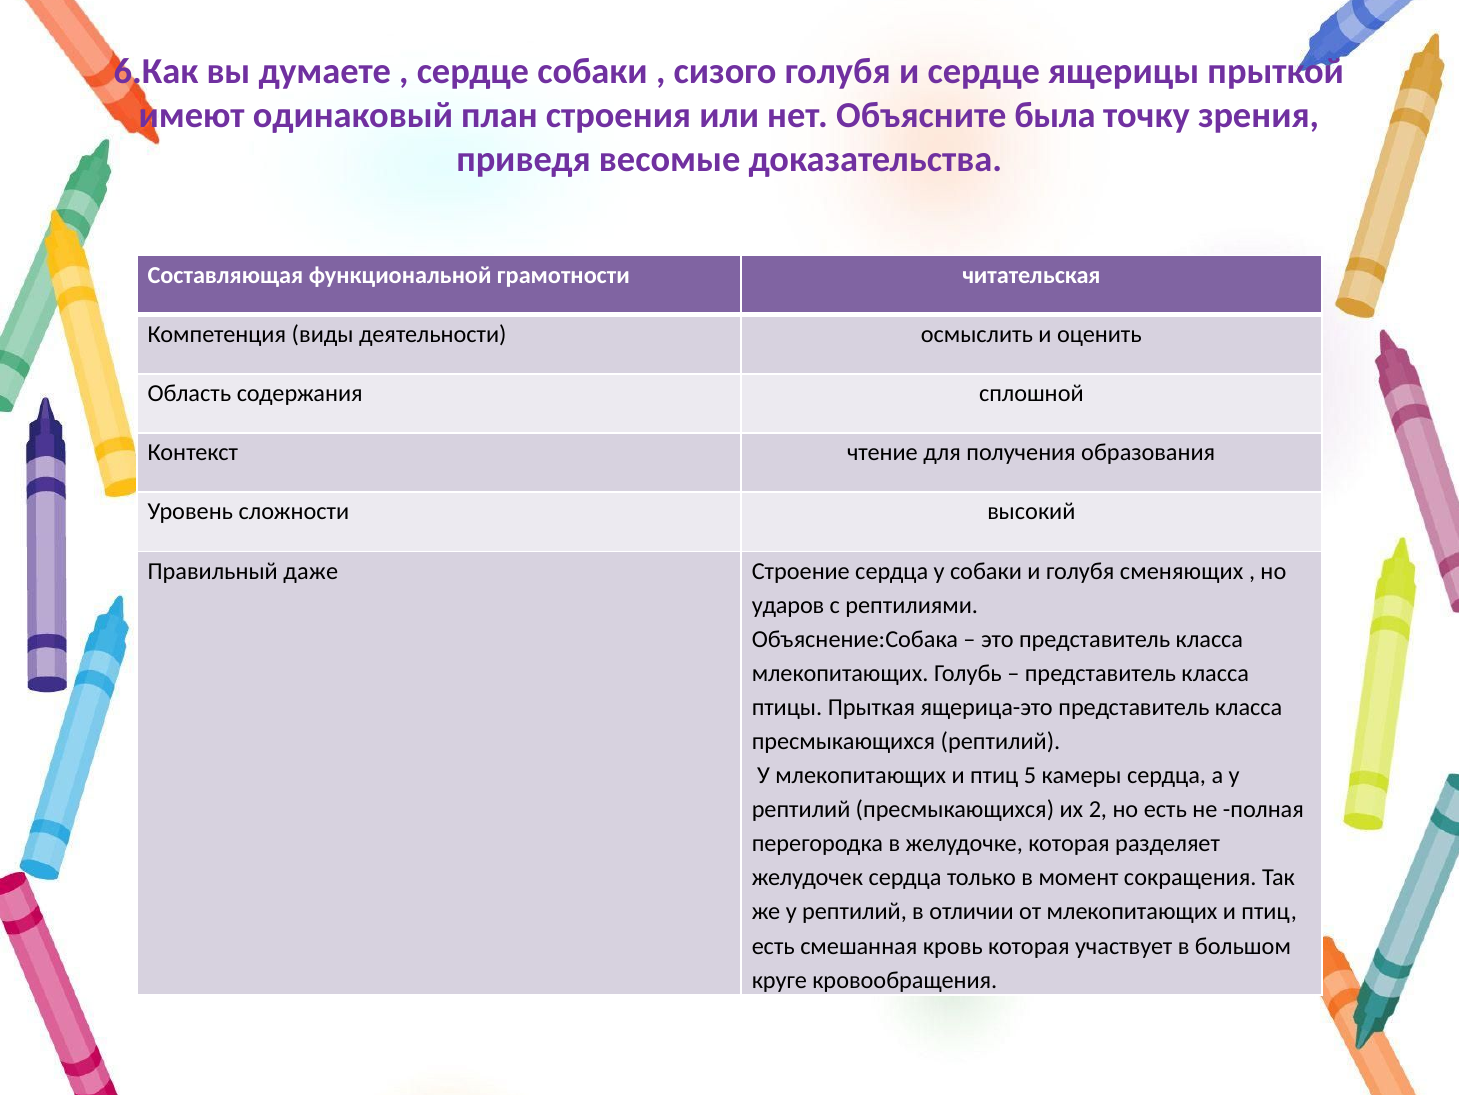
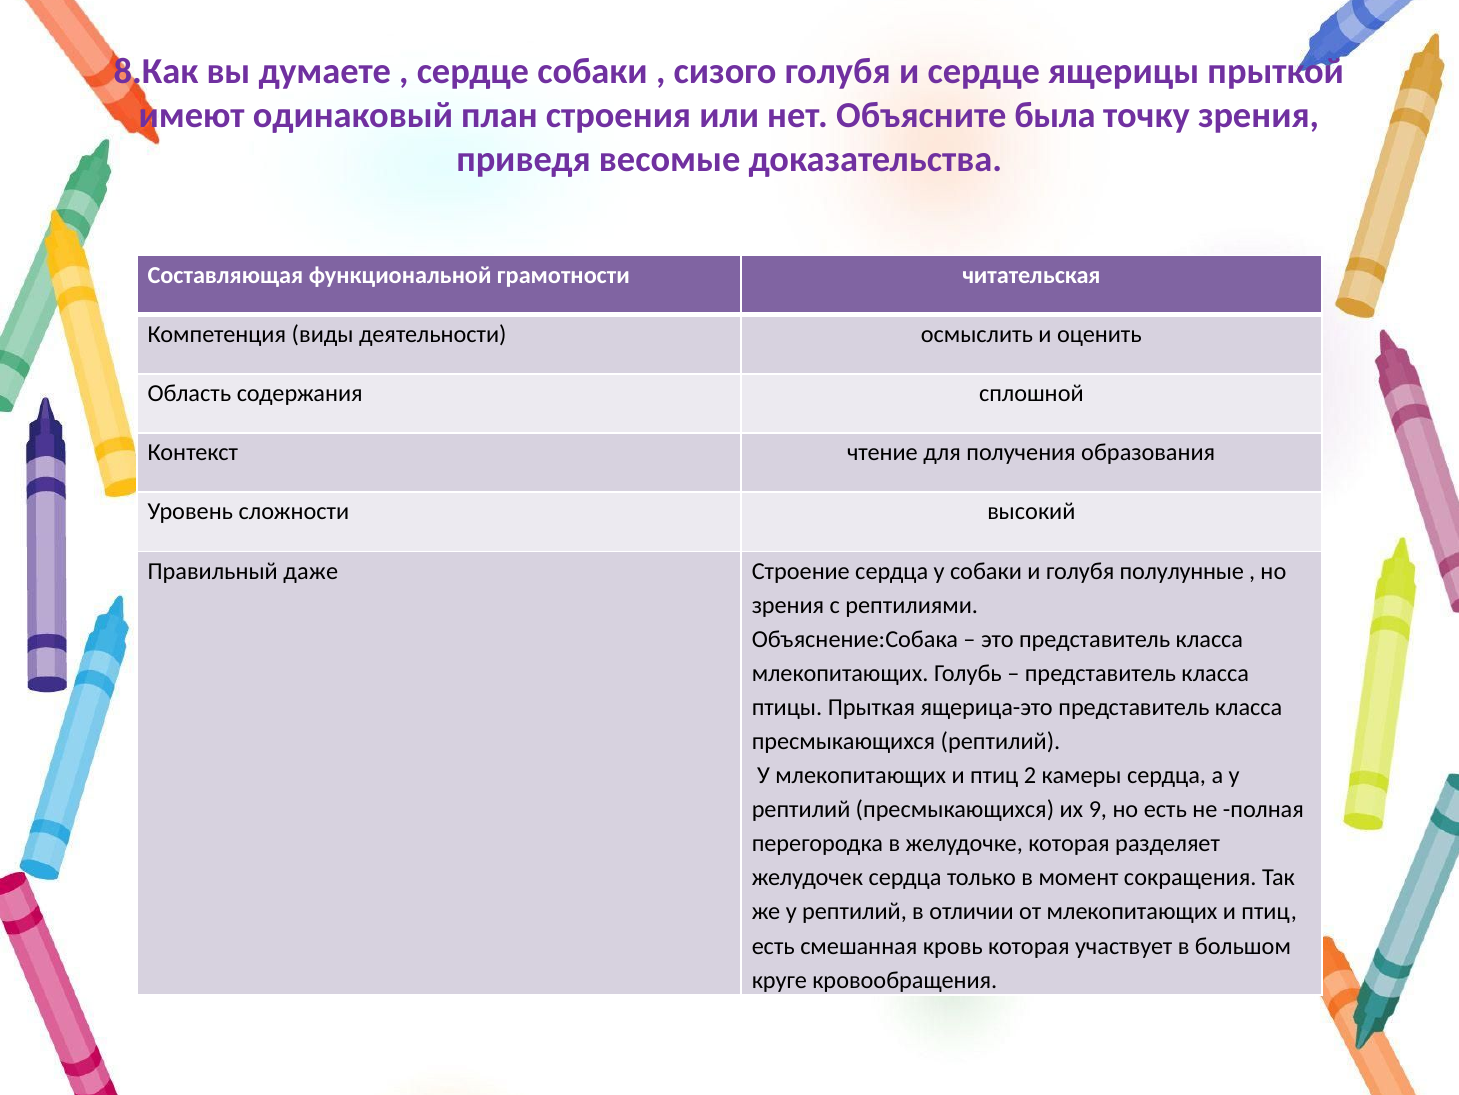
6.Как: 6.Как -> 8.Как (156, 72)
сменяющих: сменяющих -> полулунные (1182, 571)
ударов: ударов -> зрения (788, 605)
5: 5 -> 2 (1030, 775)
2: 2 -> 9 (1098, 809)
